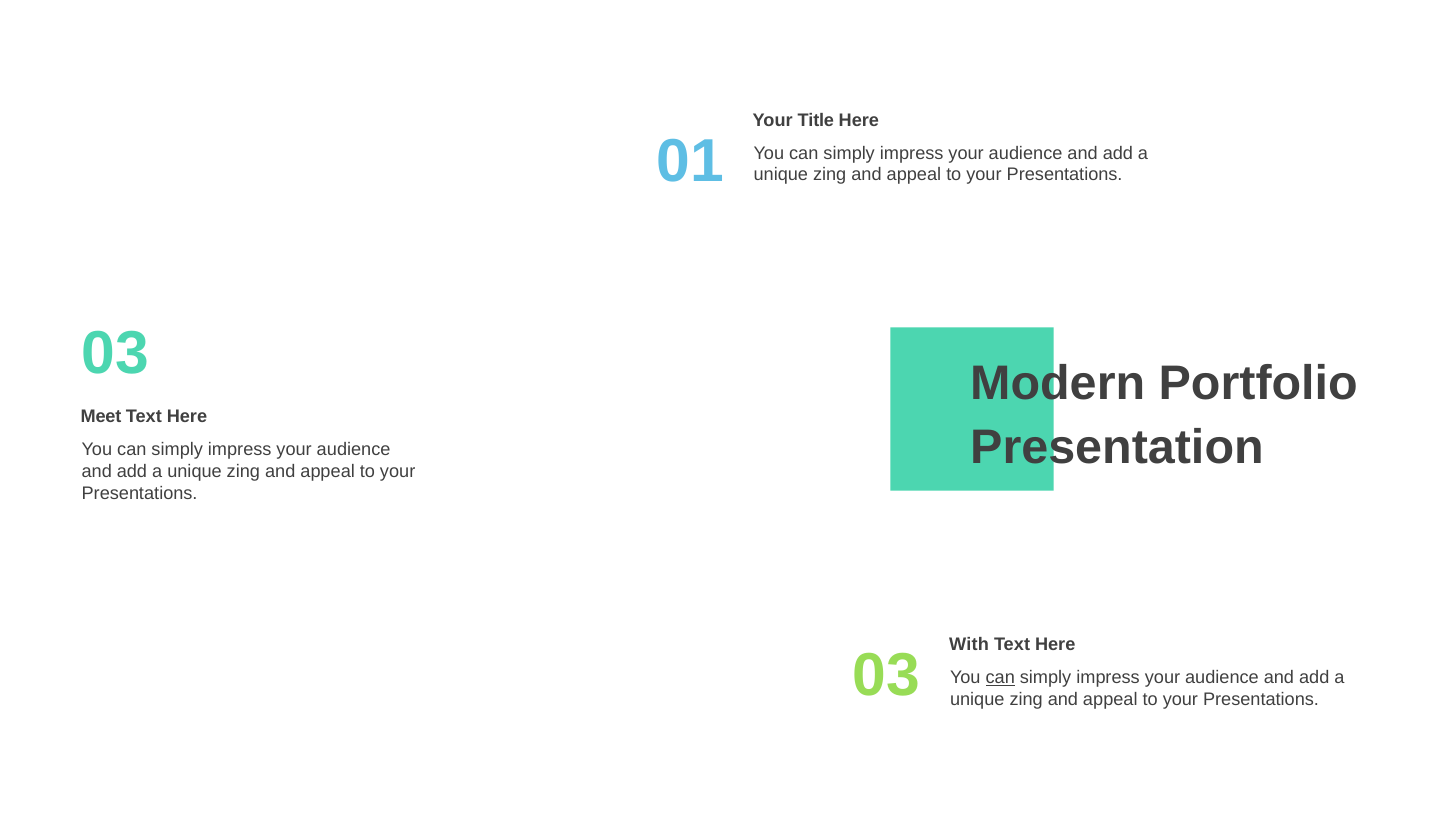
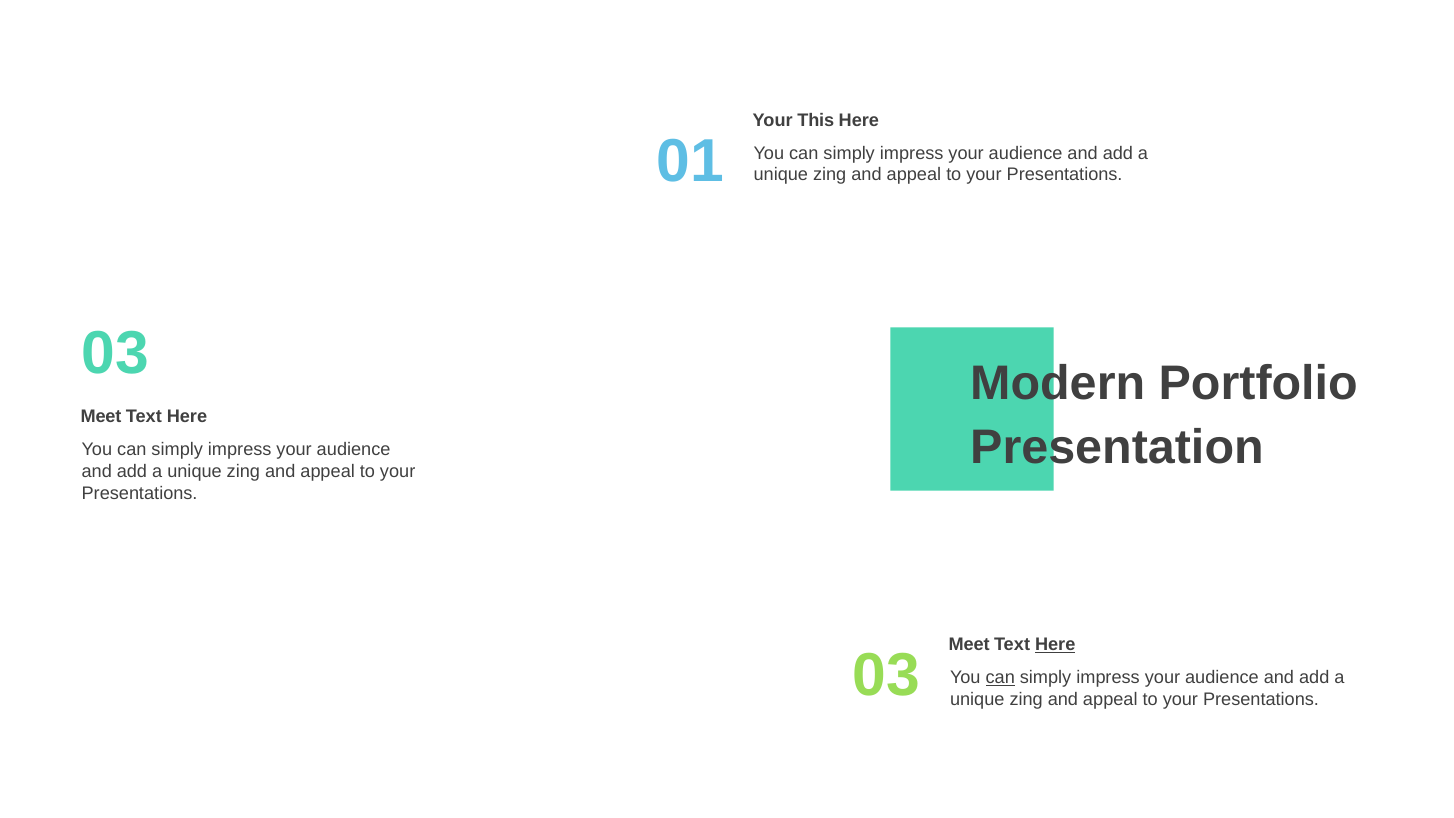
Title: Title -> This (816, 120)
With: With -> Meet (969, 645)
Here underline: none -> present (1055, 645)
